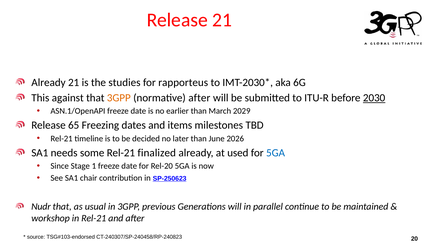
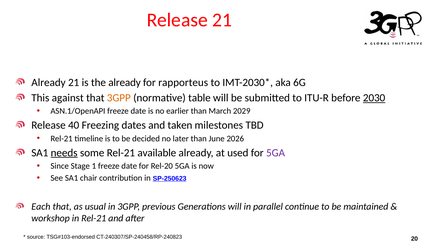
the studies: studies -> already (125, 82)
normative after: after -> table (199, 98)
65: 65 -> 40 (74, 125)
items: items -> taken (180, 125)
needs underline: none -> present (64, 152)
finalized: finalized -> available (157, 152)
5GA colour: blue -> purple (276, 152)
Nudr: Nudr -> Each (41, 206)
